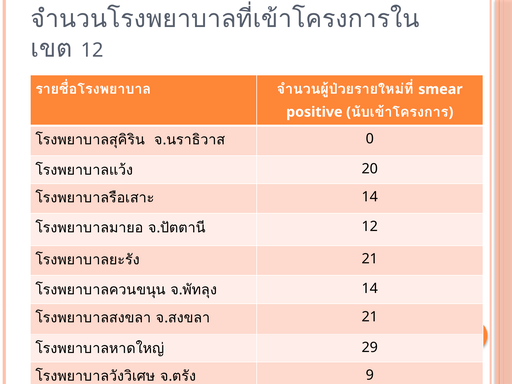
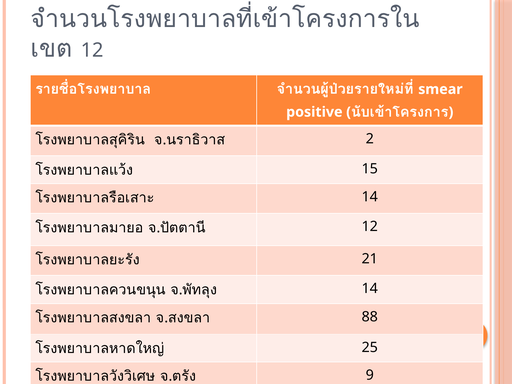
0: 0 -> 2 (370, 139)
20: 20 -> 15 (370, 169)
21: 21 -> 88 (370, 317)
29: 29 -> 25 (370, 347)
